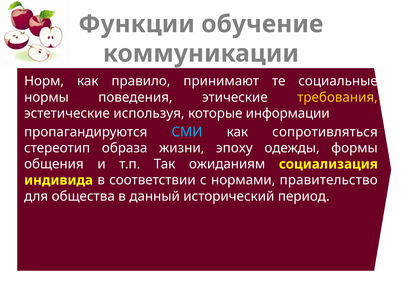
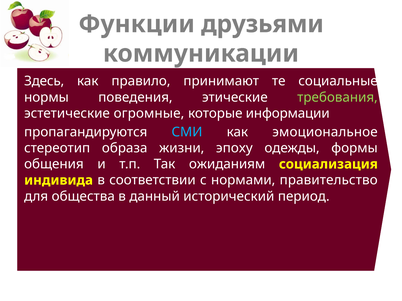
обучение: обучение -> друзьями (262, 24)
Норм: Норм -> Здесь (44, 81)
требования colour: yellow -> light green (337, 97)
используя: используя -> огромные (149, 114)
сопротивляться: сопротивляться -> эмоциональное (325, 132)
